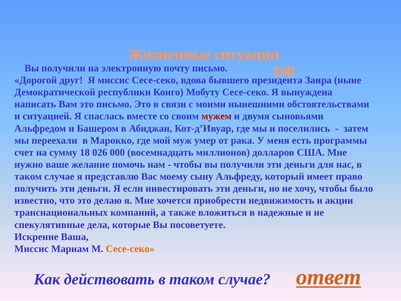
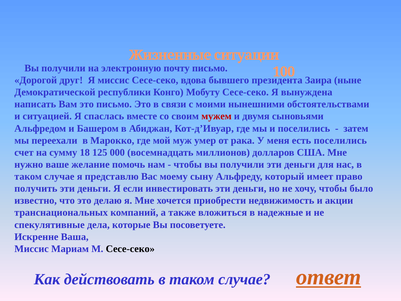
есть программы: программы -> поселились (340, 140)
026: 026 -> 125 (100, 152)
Сесе-секо colour: orange -> black (130, 249)
